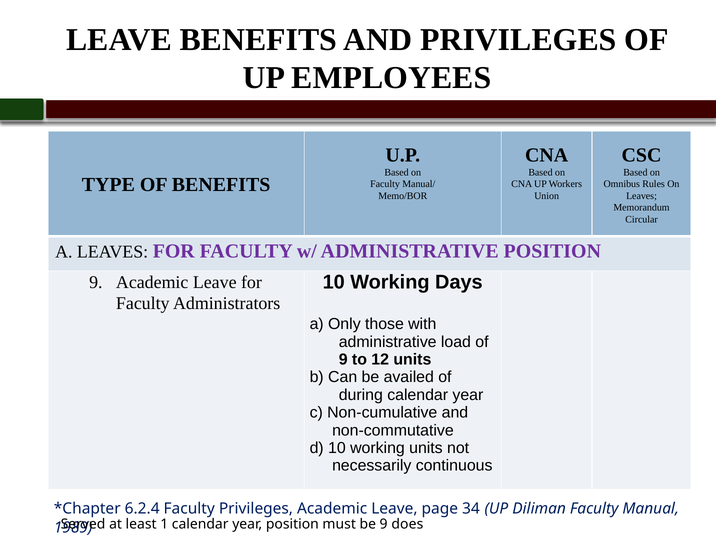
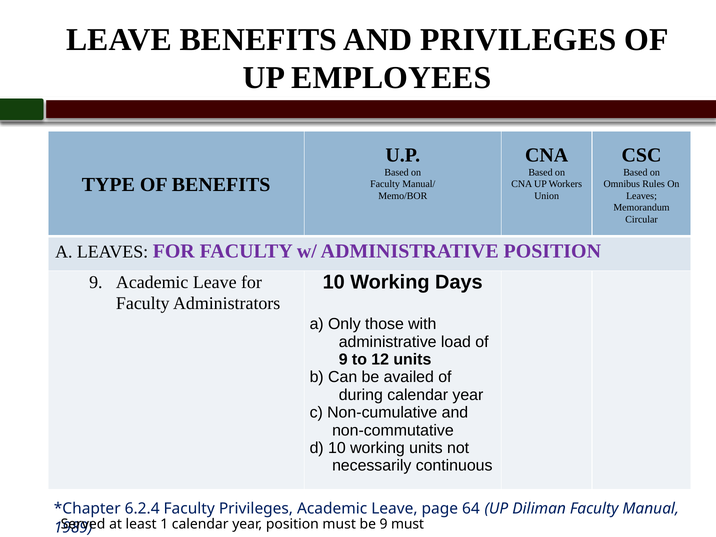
34: 34 -> 64 (471, 509)
9 does: does -> must (408, 524)
